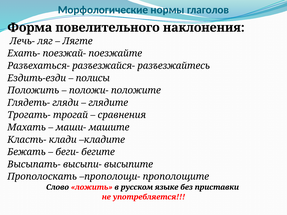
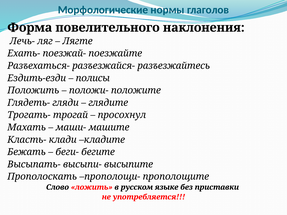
сравнения: сравнения -> просохнул (122, 115)
